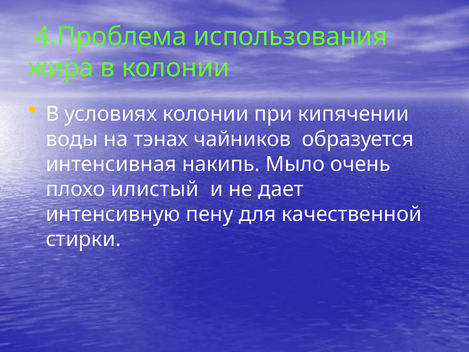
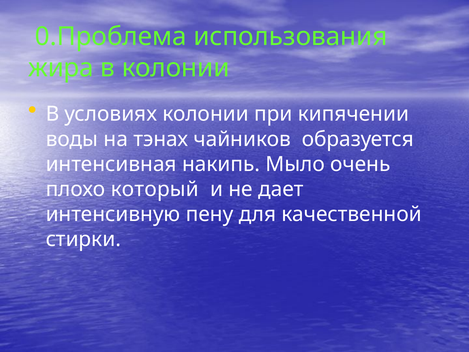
4.Проблема: 4.Проблема -> 0.Проблема (111, 37)
илистый: илистый -> который (155, 189)
